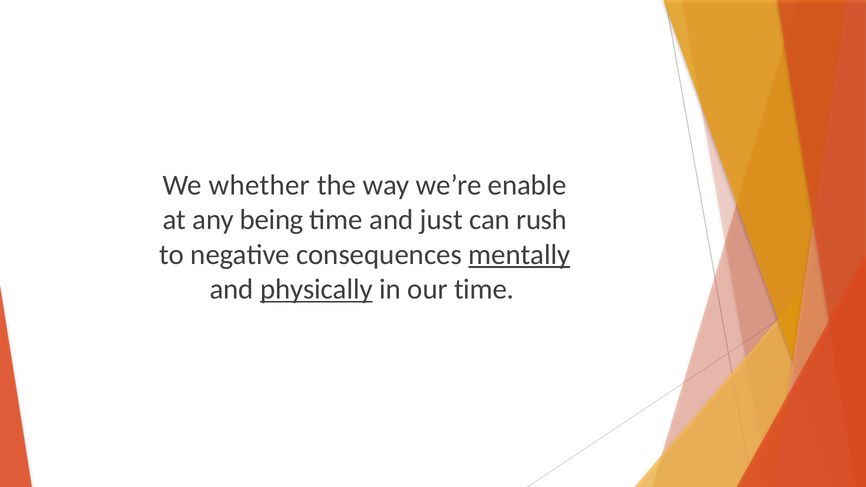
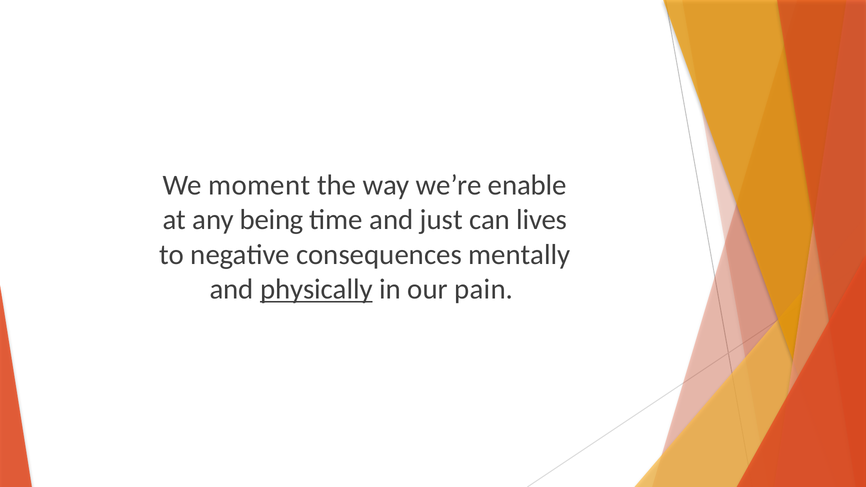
whether: whether -> moment (259, 185)
rush: rush -> lives (542, 220)
mentally underline: present -> none (519, 255)
our time: time -> pain (484, 289)
